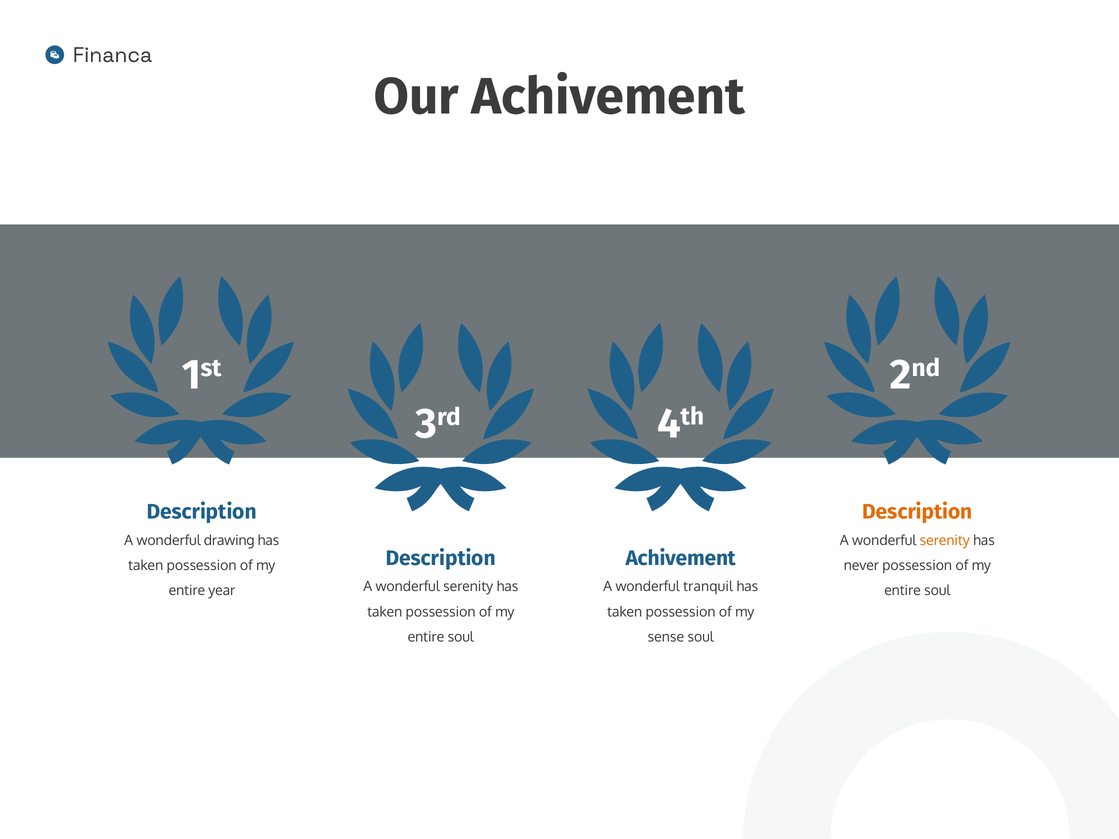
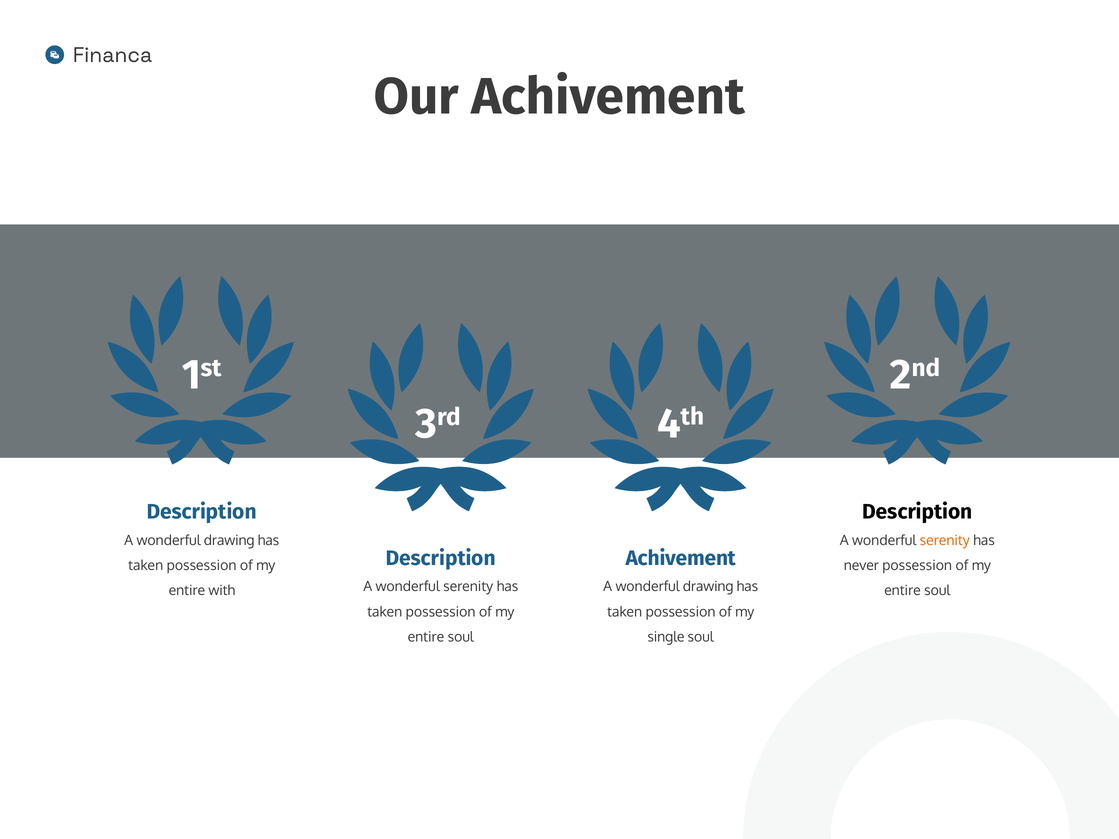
Description colour: orange -> black (917, 512)
tranquil: tranquil -> drawing (708, 587)
year: year -> with (222, 591)
sense: sense -> single (666, 637)
